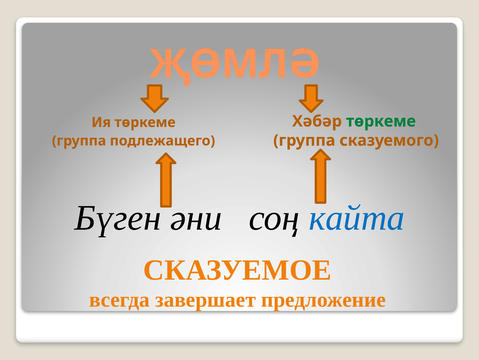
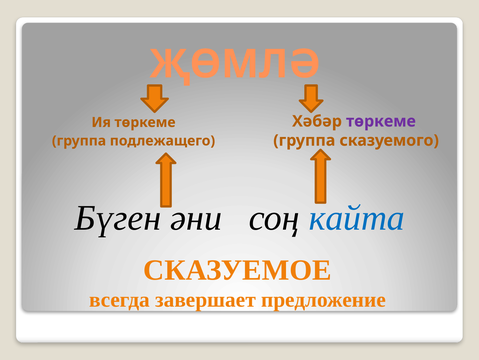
төркеме colour: green -> purple (381, 121)
